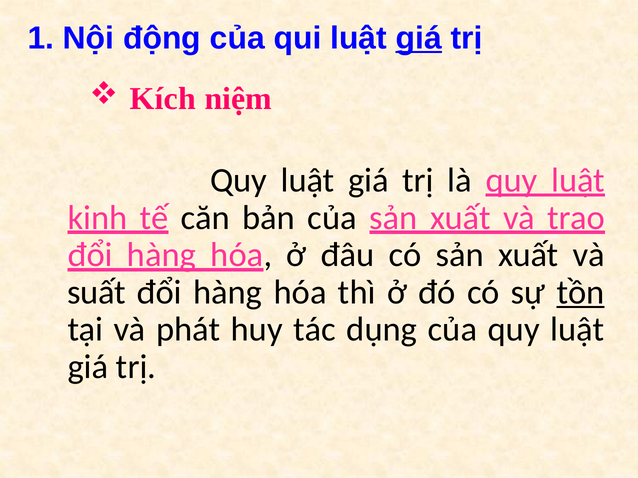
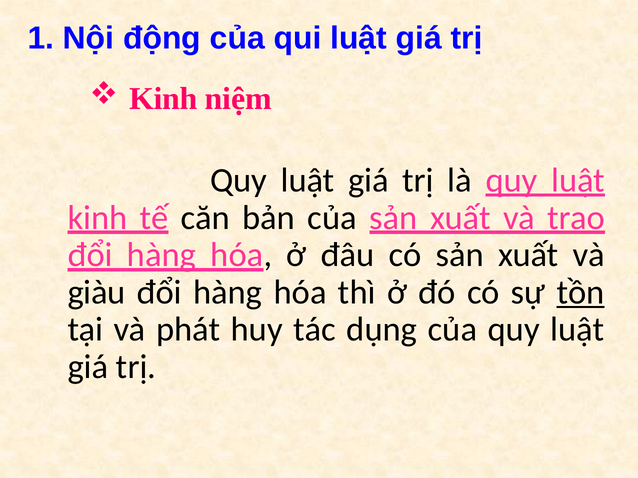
giá underline: present -> none (419, 38)
Kích: Kích -> Kinh (163, 99)
suất: suất -> giàu (97, 292)
